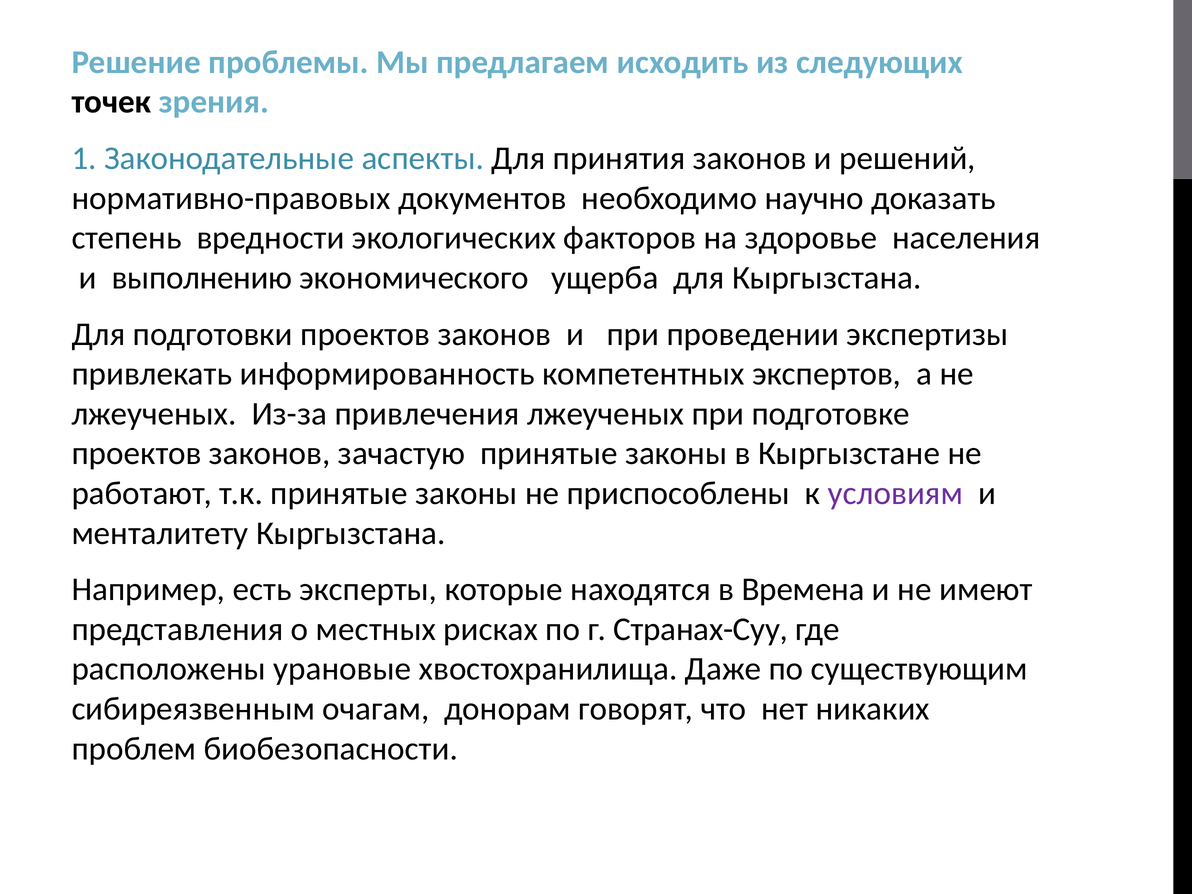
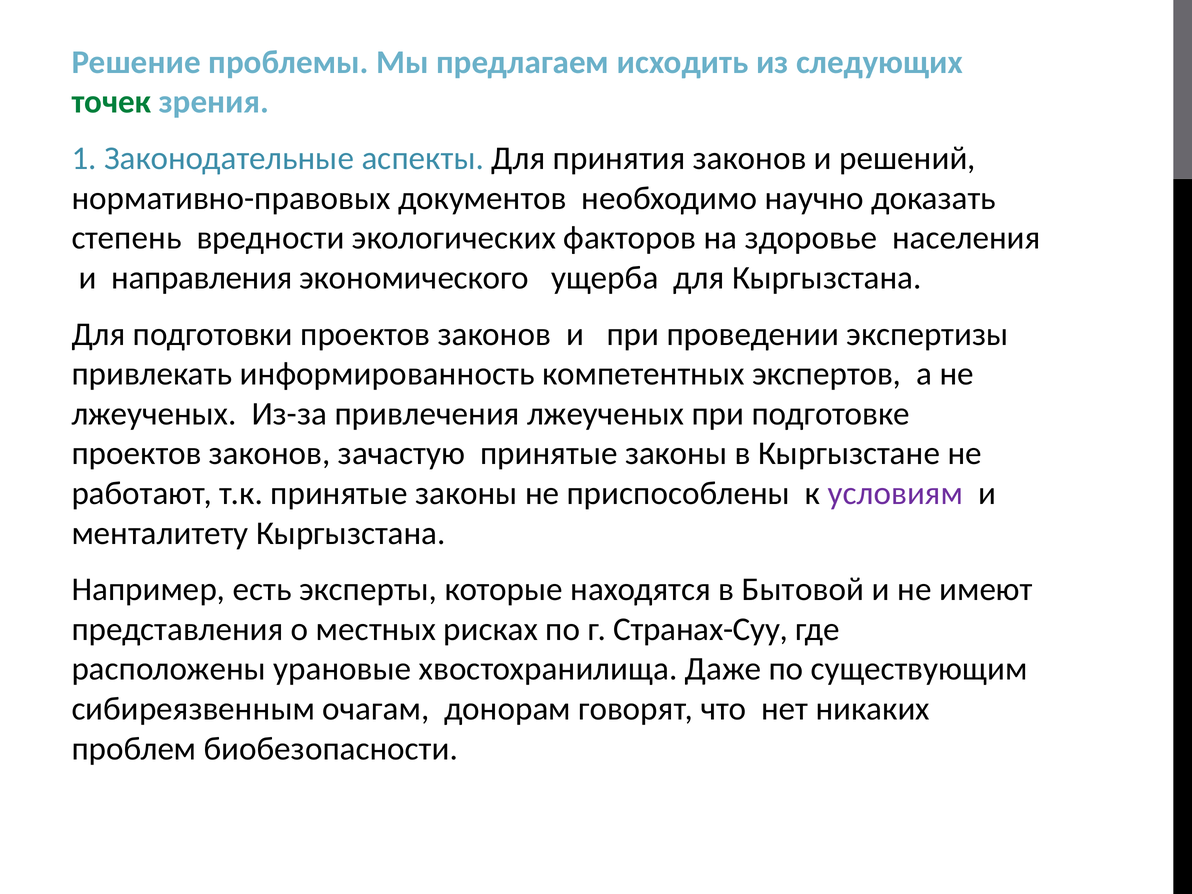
точек colour: black -> green (111, 102)
выполнению: выполнению -> направления (202, 278)
Времена: Времена -> Бытовой (803, 589)
